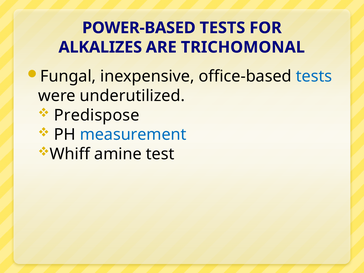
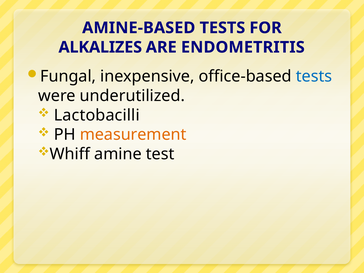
POWER-BASED: POWER-BASED -> AMINE-BASED (139, 28)
TRICHOMONAL: TRICHOMONAL -> ENDOMETRITIS (243, 47)
Predispose: Predispose -> Lactobacilli (97, 115)
measurement colour: blue -> orange (133, 135)
